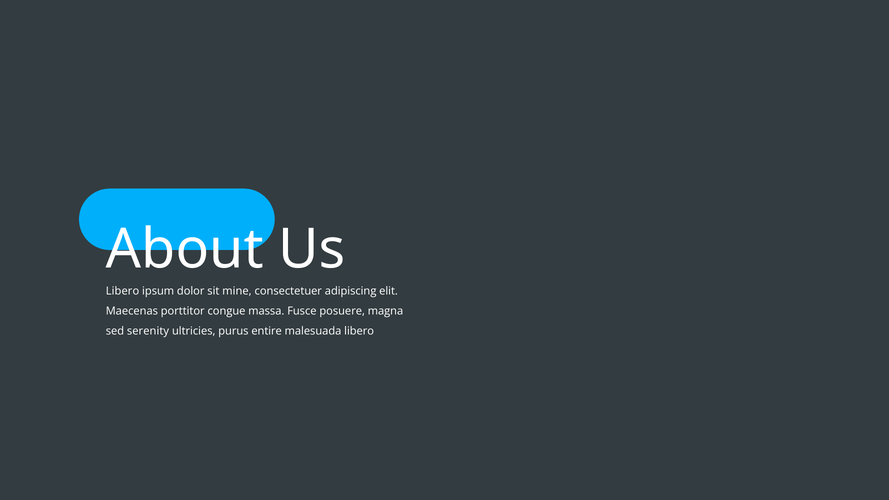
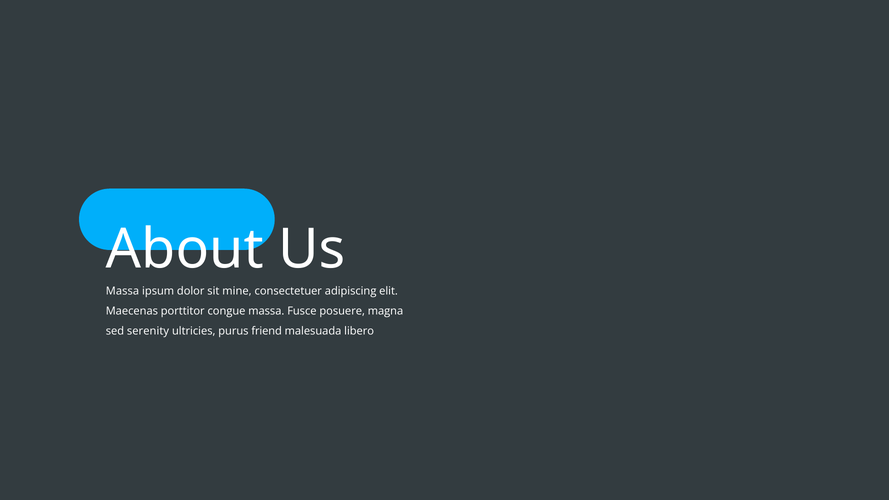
Libero: Libero -> Massa (122, 291)
entire: entire -> friend (267, 331)
